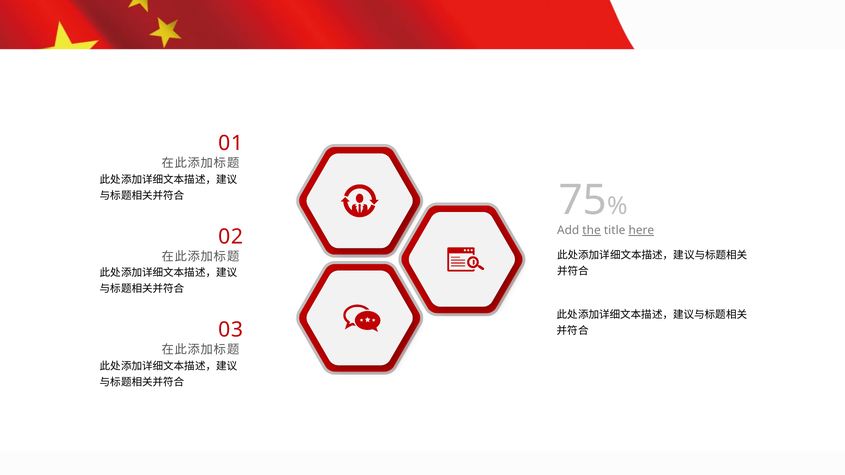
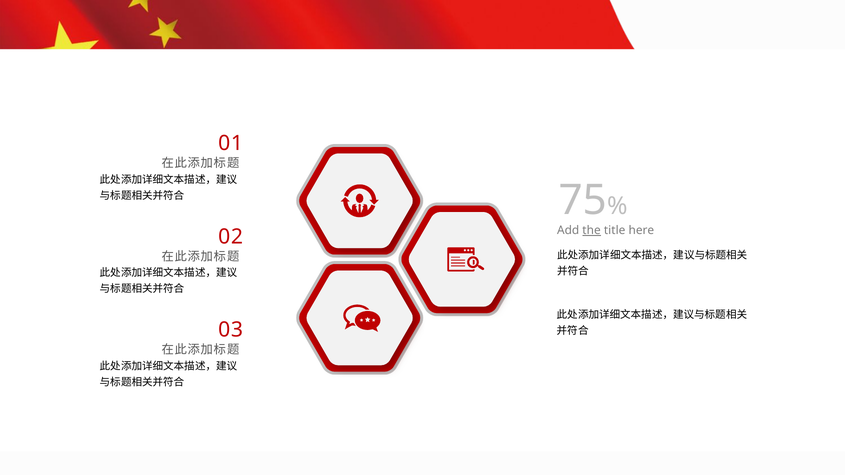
here underline: present -> none (641, 230)
